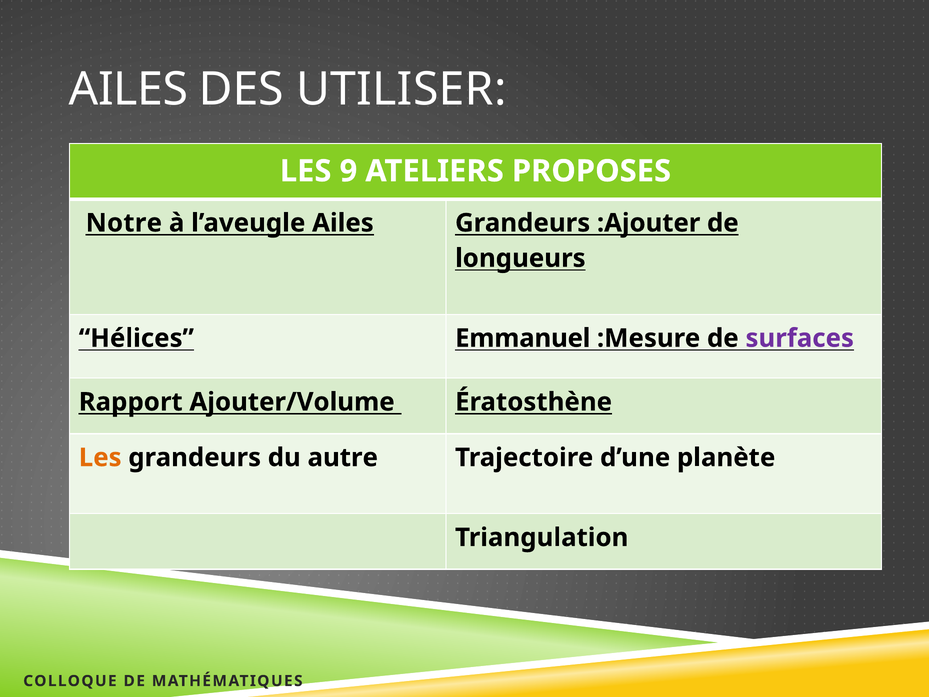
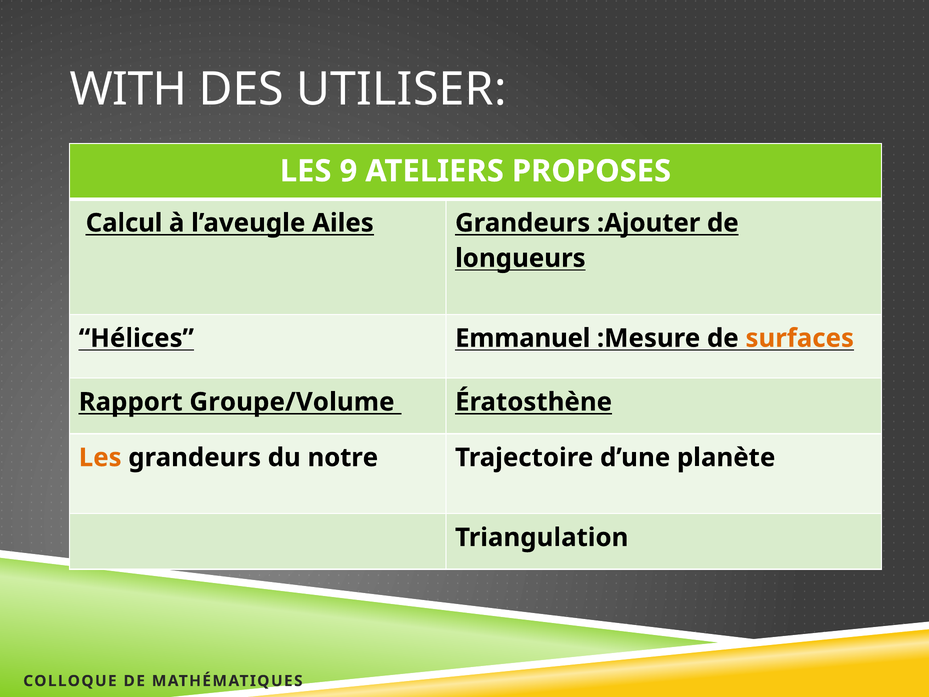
AILES: AILES -> WITH (128, 89)
Notre: Notre -> Calcul (124, 223)
surfaces colour: purple -> orange (800, 338)
Ajouter/Volume: Ajouter/Volume -> Groupe/Volume (292, 402)
autre: autre -> notre (343, 457)
